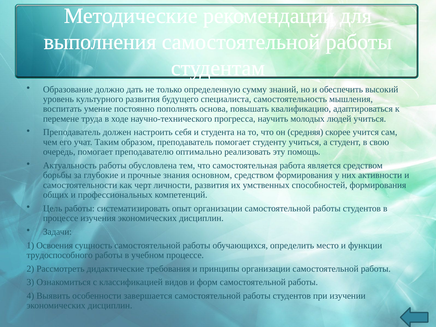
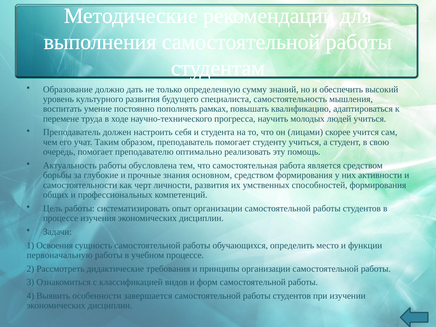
основа: основа -> рамках (214, 109)
средняя: средняя -> лицами (305, 132)
трудоспособного: трудоспособного -> первоначальную (60, 255)
